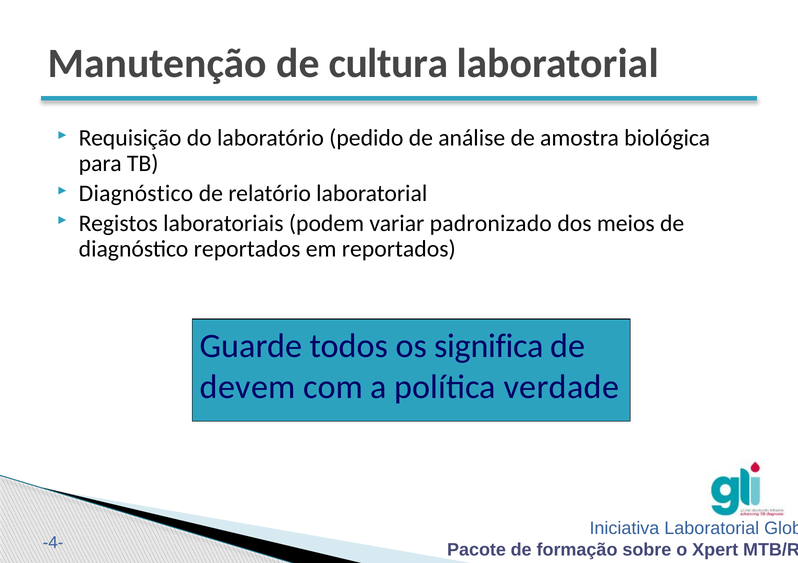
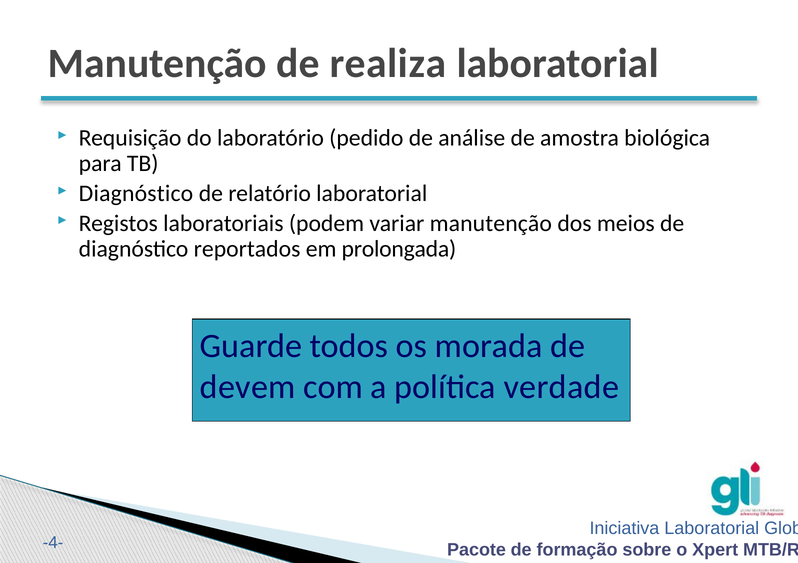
cultura: cultura -> realiza (388, 63)
variar padronizado: padronizado -> manutenção (491, 224)
em reportados: reportados -> prolongada (399, 249)
significa: significa -> morada (489, 346)
